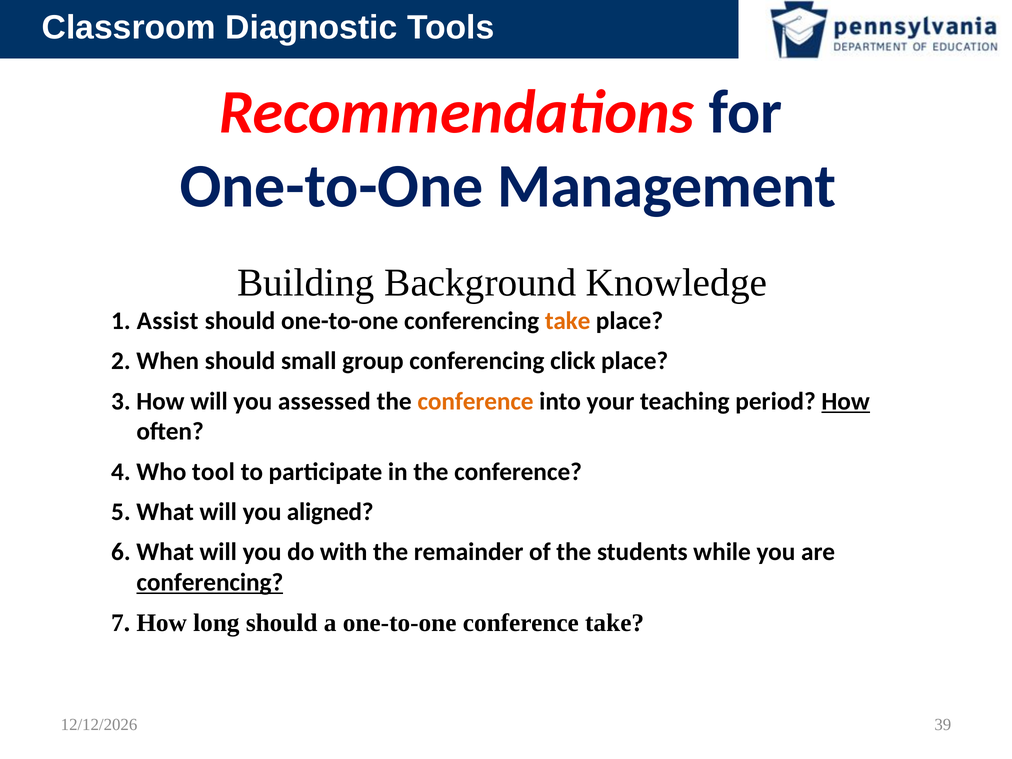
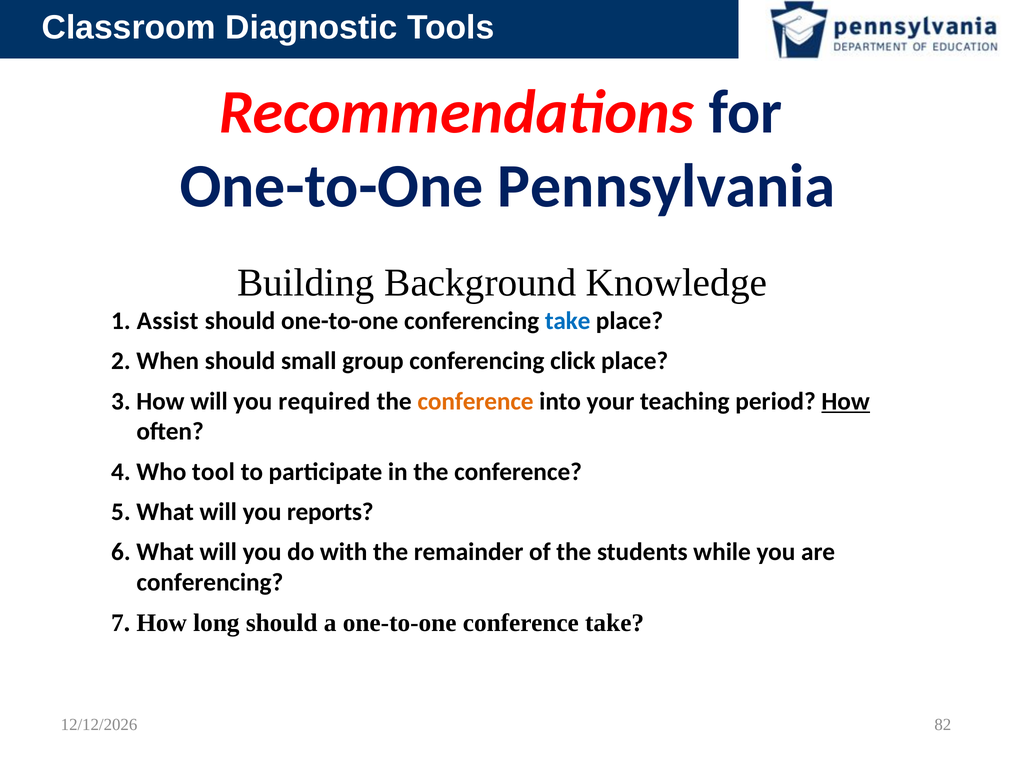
Management: Management -> Pennsylvania (666, 186)
take colour: orange -> blue (568, 321)
assessed: assessed -> required (324, 401)
aligned: aligned -> reports (330, 512)
conferencing underline: present -> none (210, 582)
39: 39 -> 82 (943, 725)
